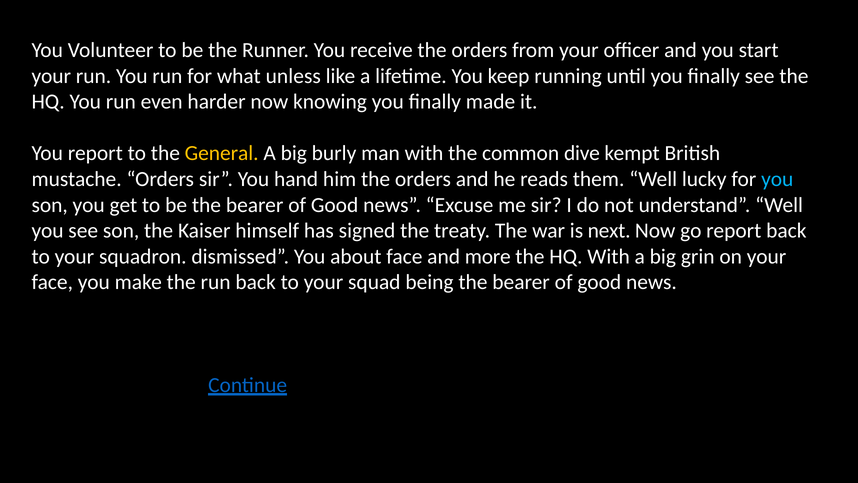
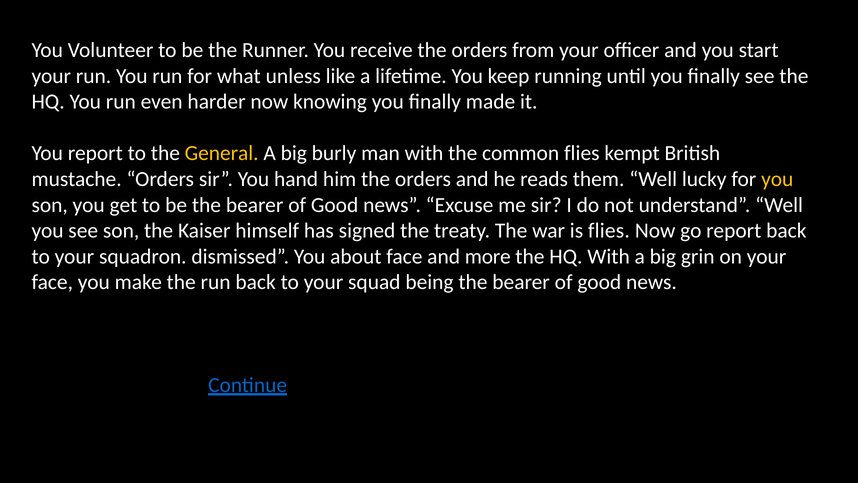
common dive: dive -> flies (582, 153)
you colour: light blue -> yellow (777, 179)
is next: next -> flies (609, 231)
